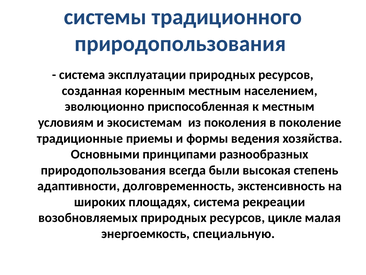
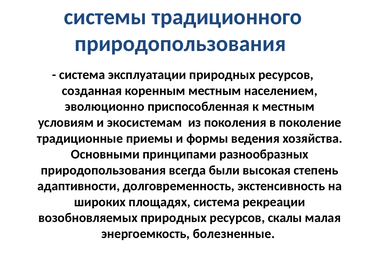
цикле: цикле -> скалы (285, 217)
специальную: специальную -> болезненные (234, 233)
